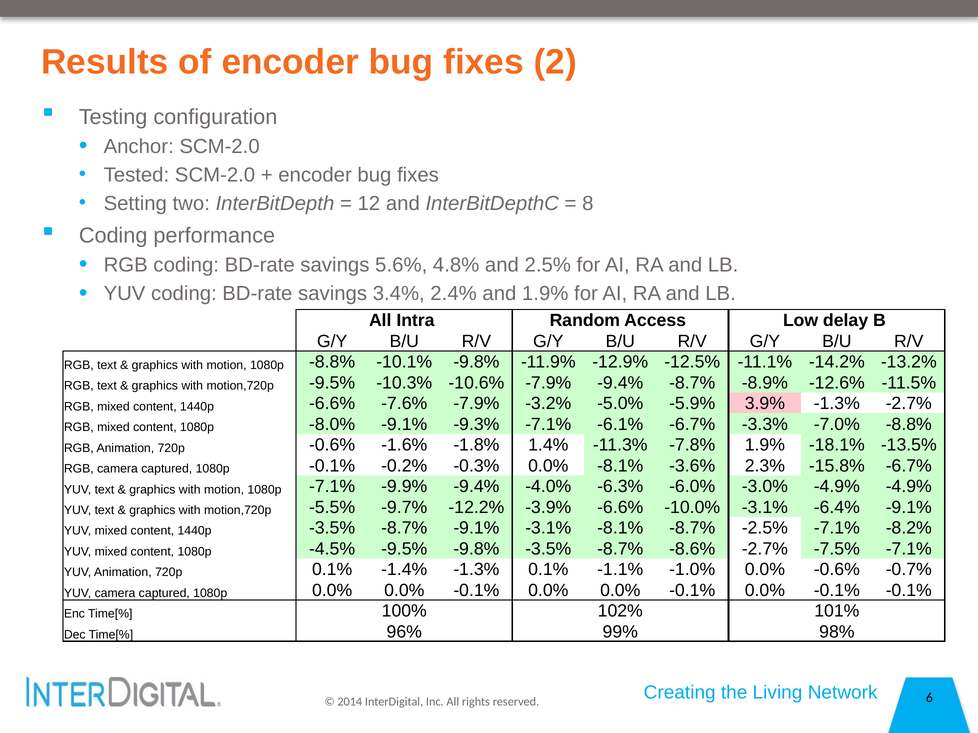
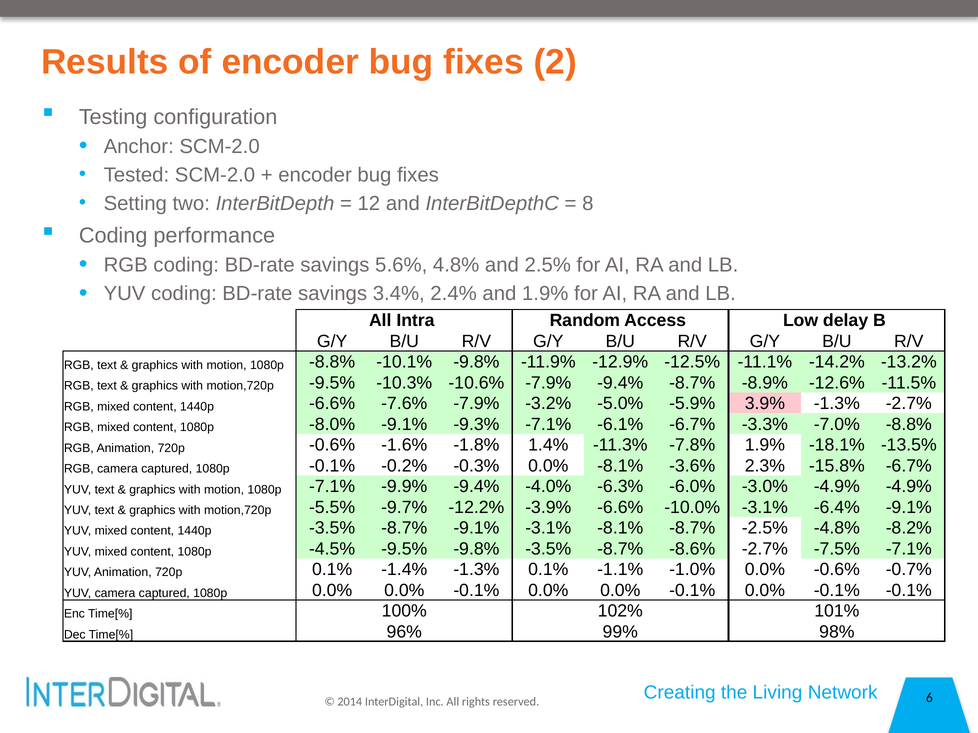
-2.5% -7.1%: -7.1% -> -4.8% (837, 528)
